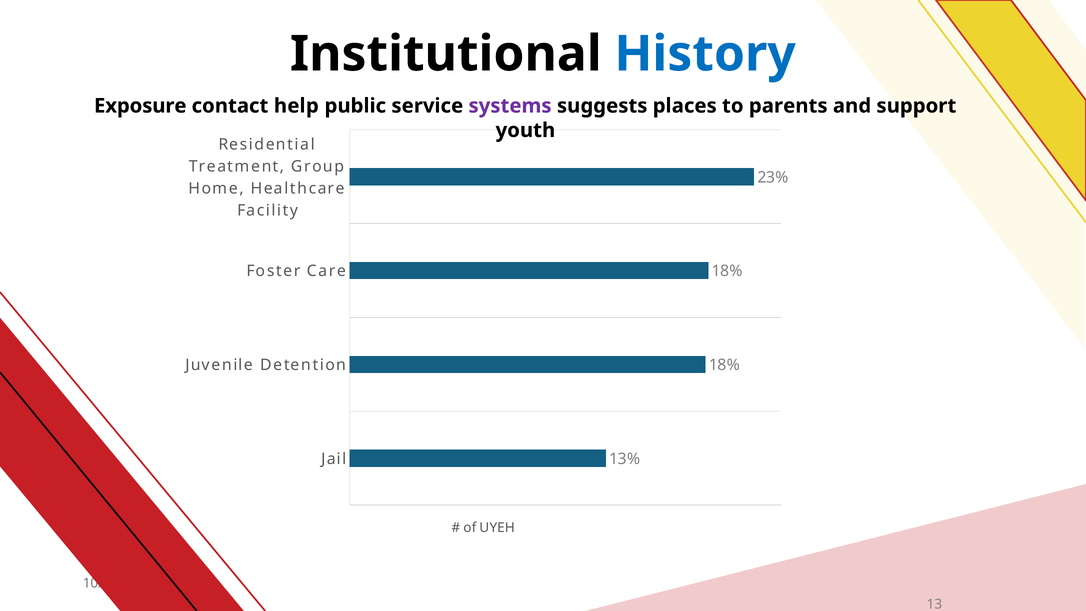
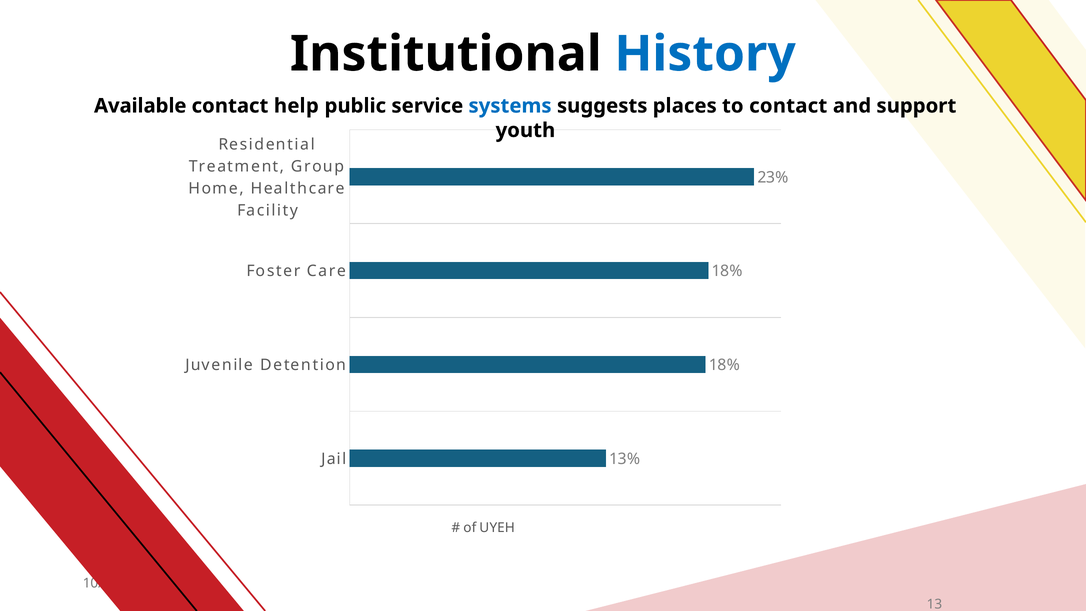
Exposure: Exposure -> Available (140, 106)
systems colour: purple -> blue (510, 106)
to parents: parents -> contact (788, 106)
